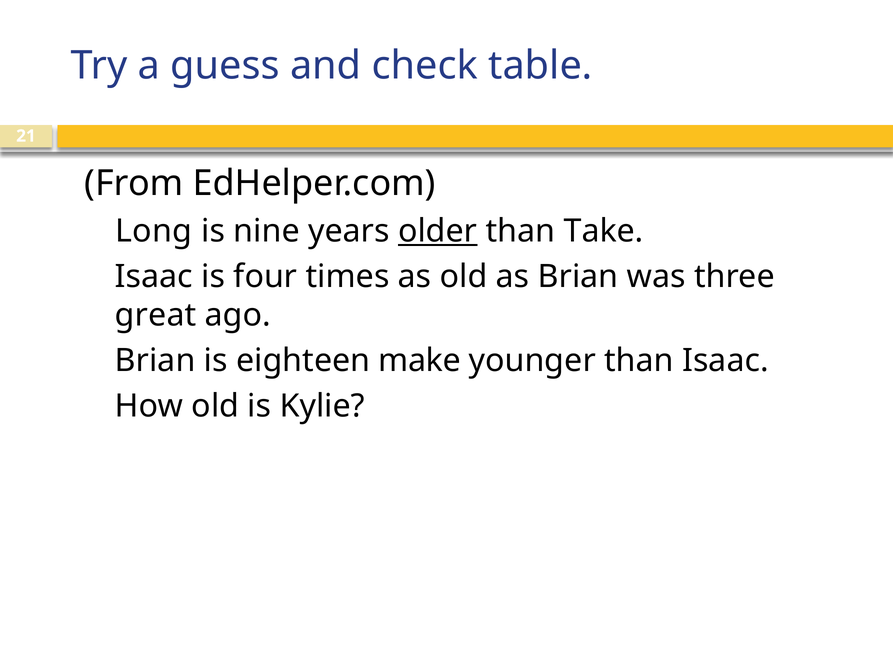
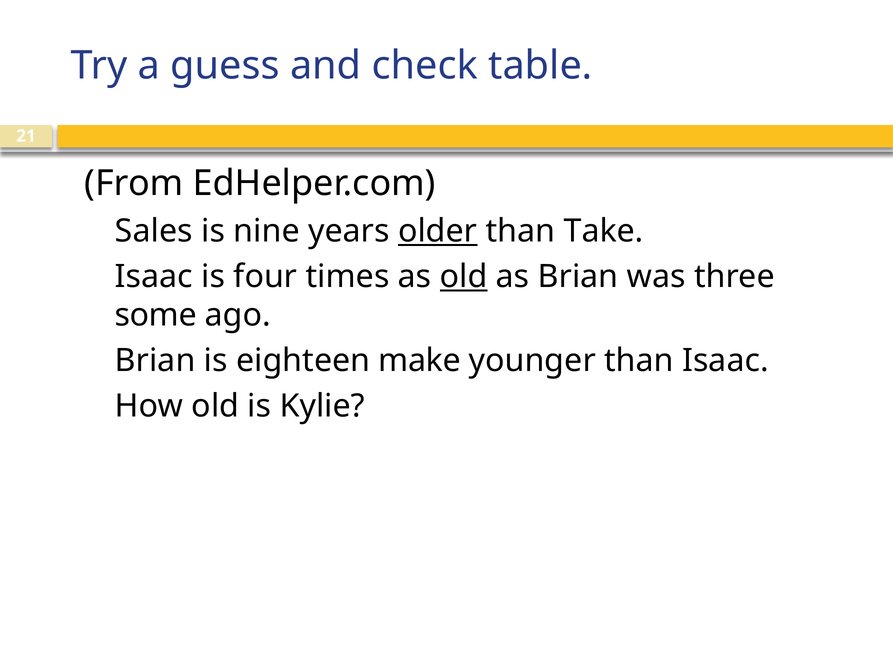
Long: Long -> Sales (154, 231)
old underline: none -> present (464, 276)
great: great -> some (156, 315)
